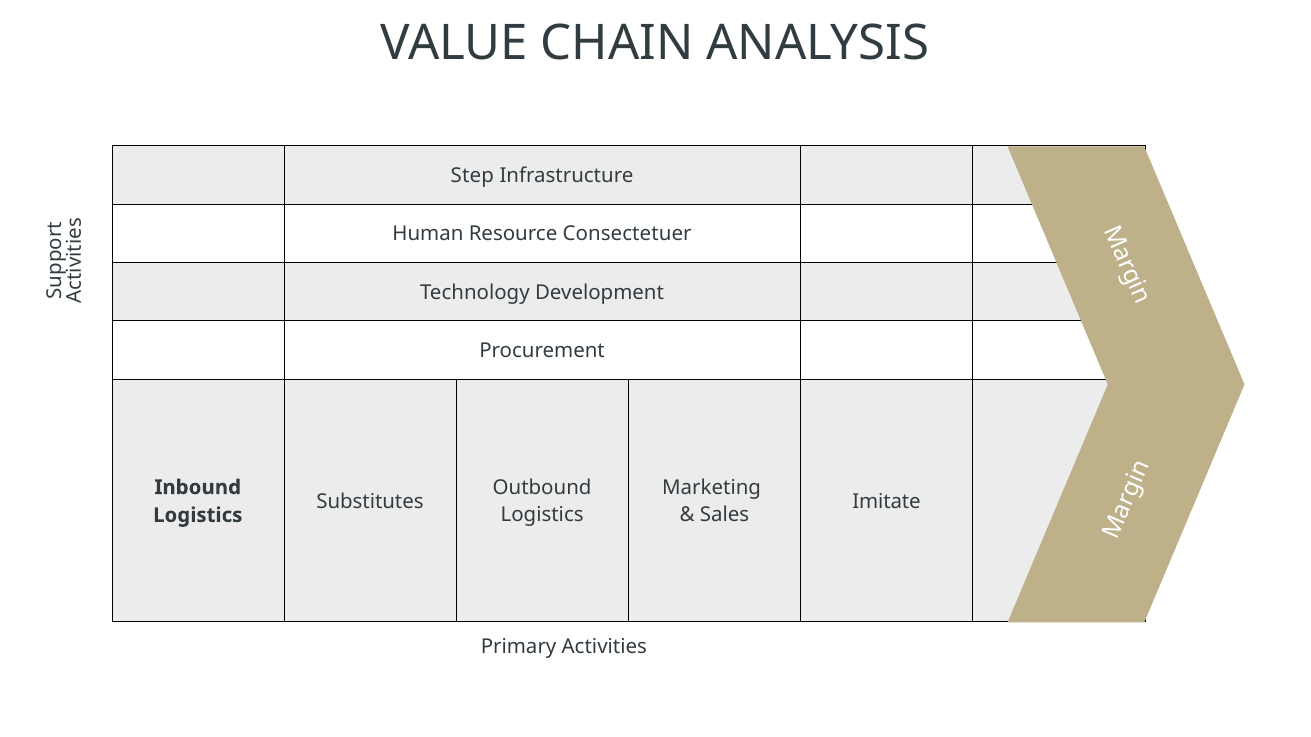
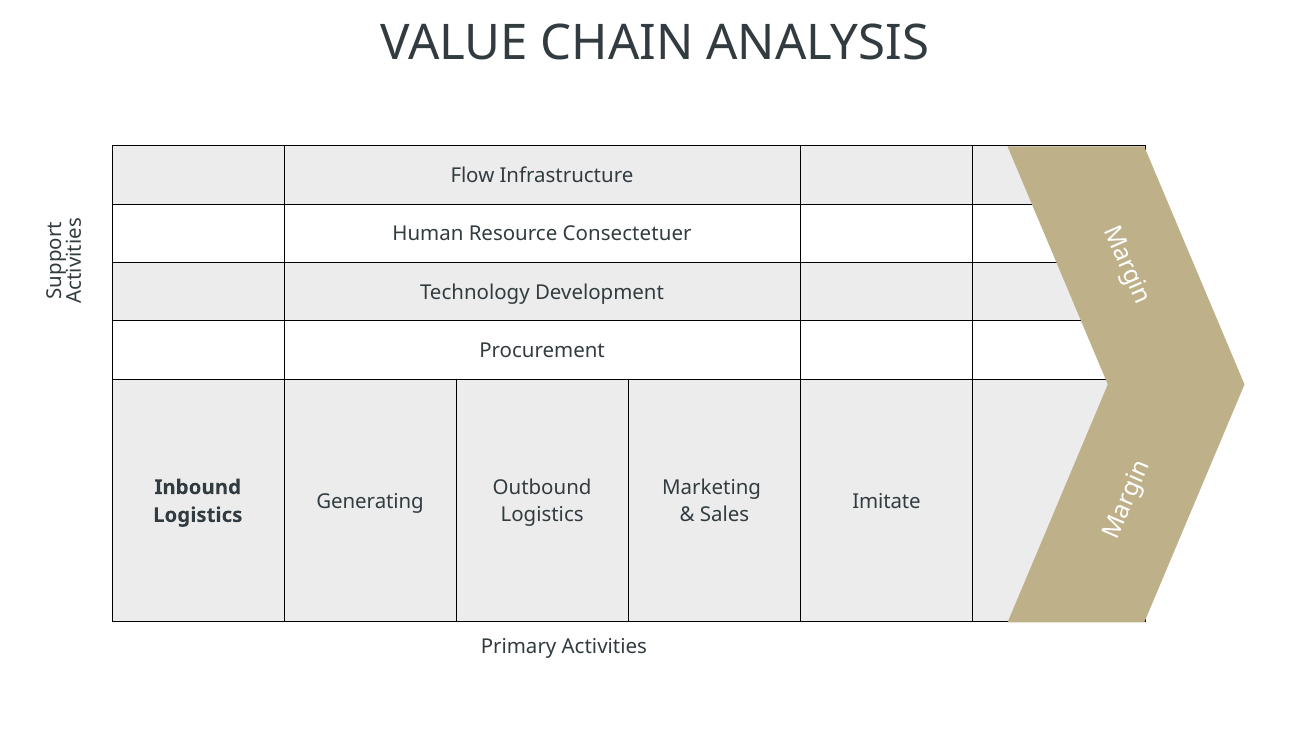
Step: Step -> Flow (473, 176)
Substitutes: Substitutes -> Generating (370, 502)
